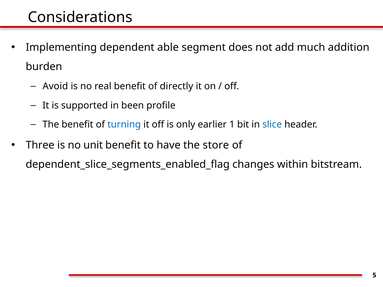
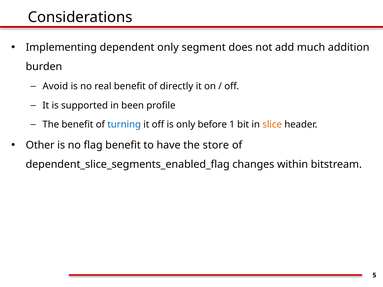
dependent able: able -> only (168, 47)
earlier: earlier -> before (212, 125)
slice colour: blue -> orange (272, 125)
Three: Three -> Other (40, 145)
unit: unit -> flag (93, 145)
